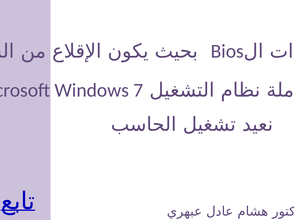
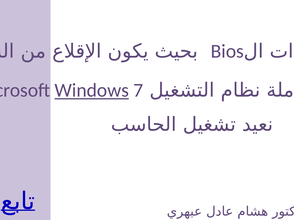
Windows underline: none -> present (92, 91)
